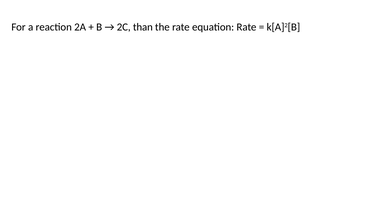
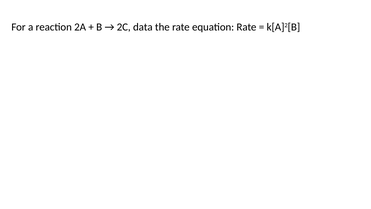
than: than -> data (143, 27)
